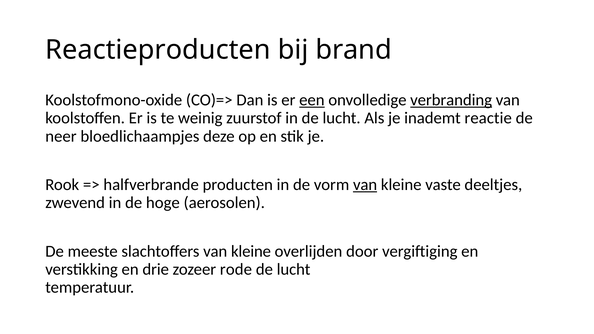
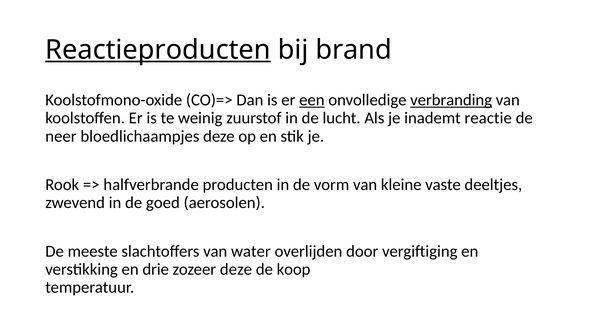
Reactieproducten underline: none -> present (158, 50)
van underline: present -> none (365, 185)
hoge: hoge -> goed (163, 203)
slachtoffers van kleine: kleine -> water (251, 251)
zozeer rode: rode -> deze (236, 269)
lucht: lucht -> koop (294, 269)
